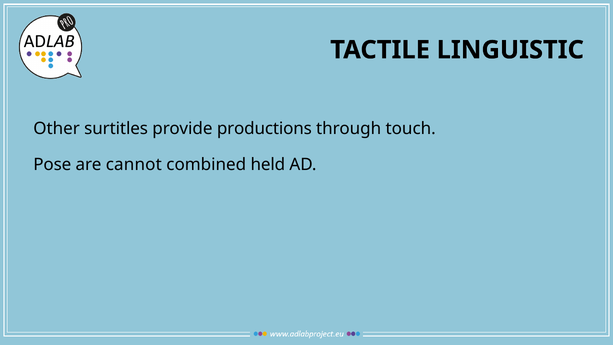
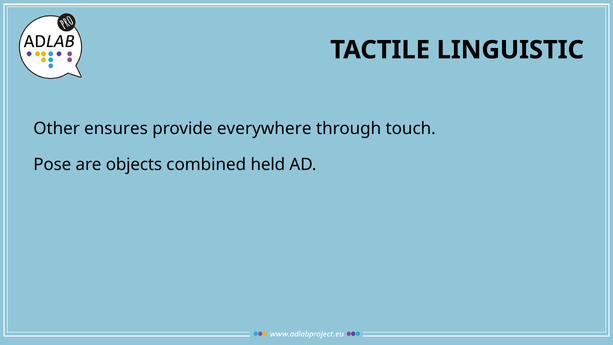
surtitles: surtitles -> ensures (116, 129)
productions: productions -> everywhere (264, 129)
cannot: cannot -> objects (134, 165)
